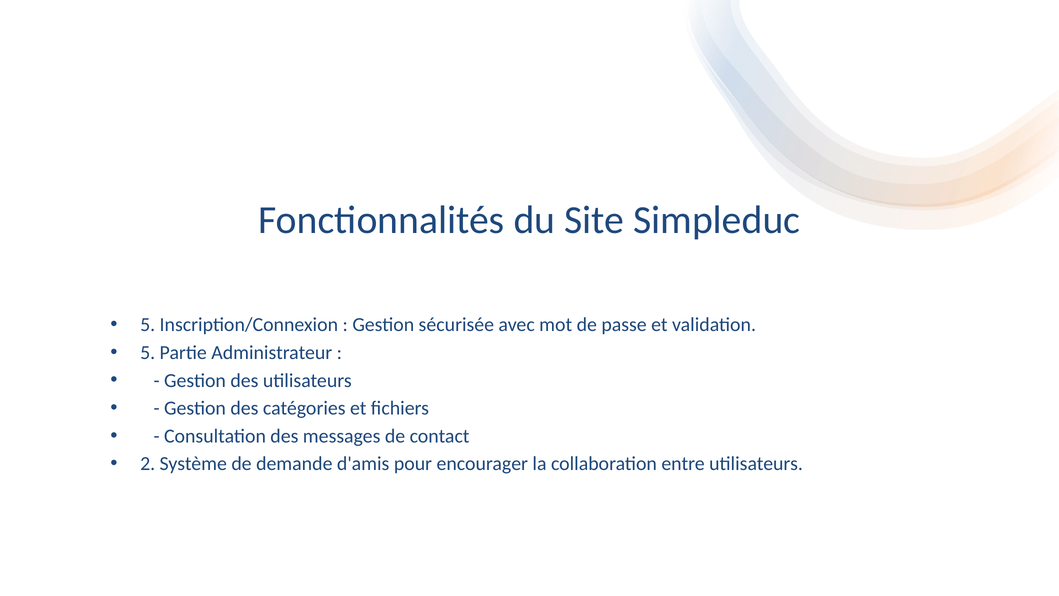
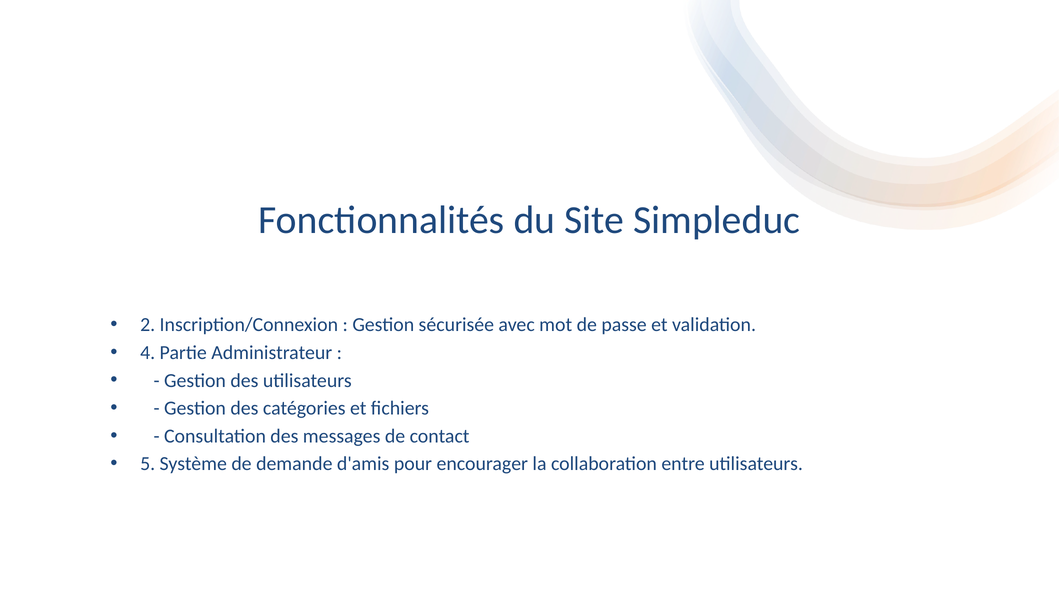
5: 5 -> 2 (148, 325)
5: 5 -> 4 (148, 352)
2: 2 -> 5 (148, 464)
